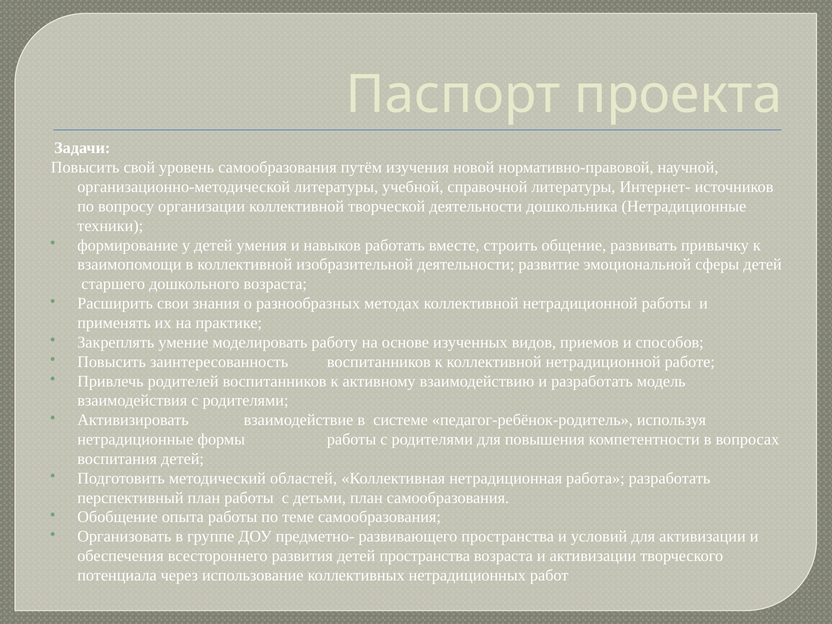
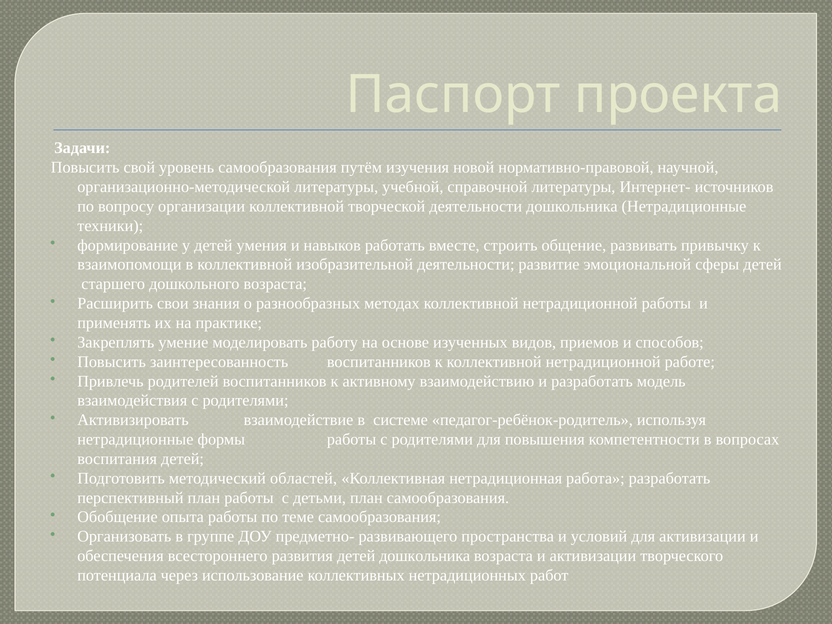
детей пространства: пространства -> дошкольника (425, 556)
